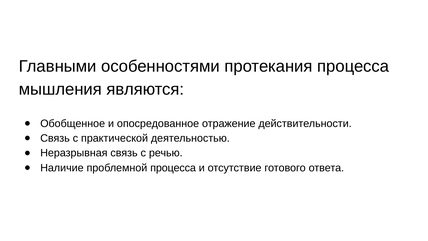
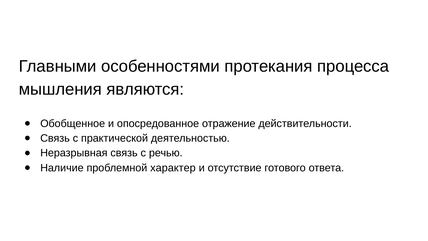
проблемной процесса: процесса -> характер (173, 168)
